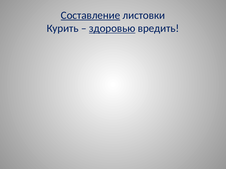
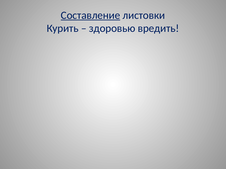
здоровью underline: present -> none (112, 28)
